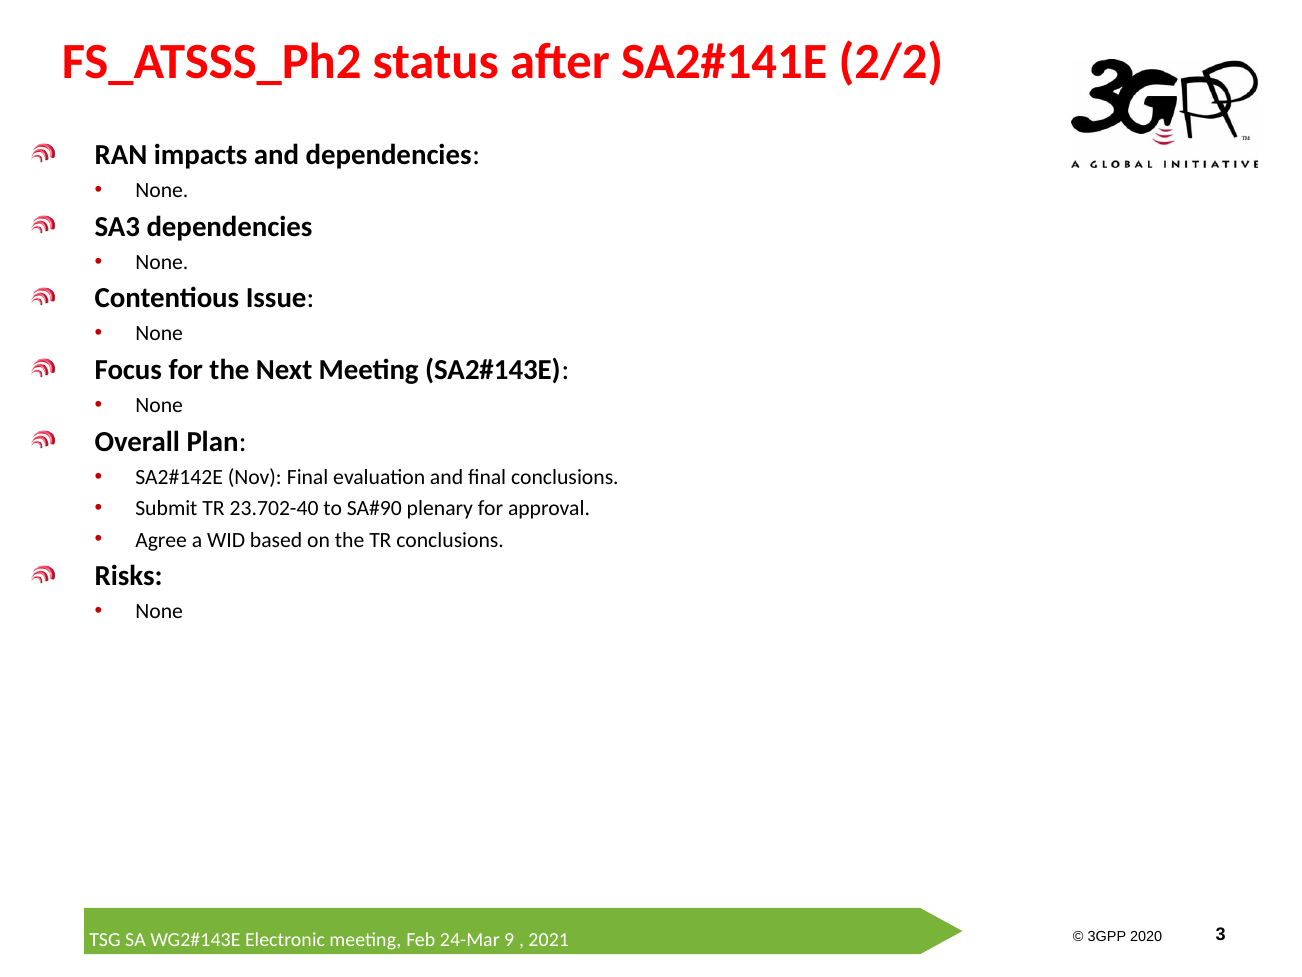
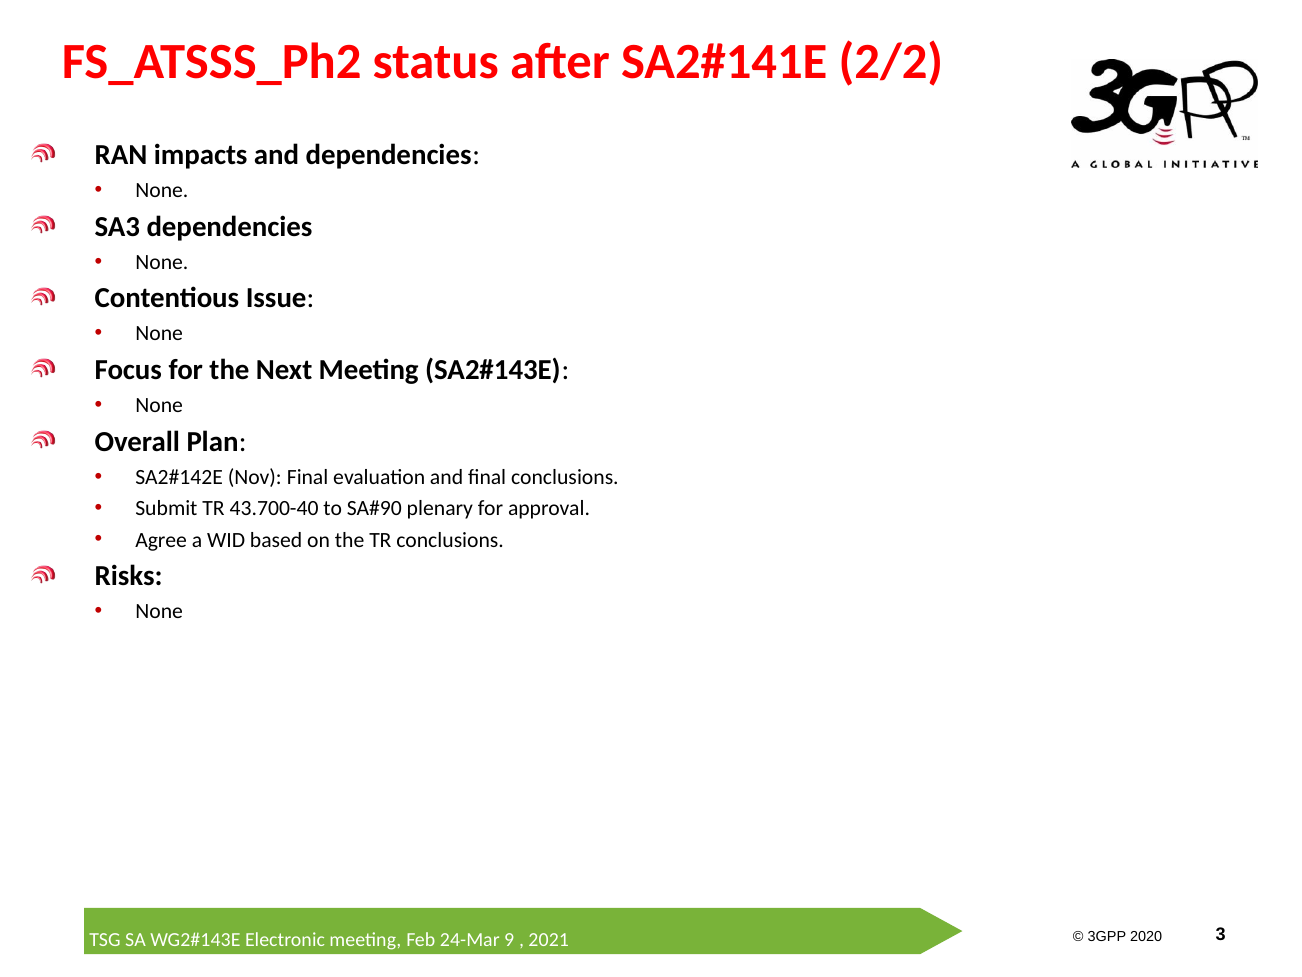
23.702-40: 23.702-40 -> 43.700-40 (274, 508)
